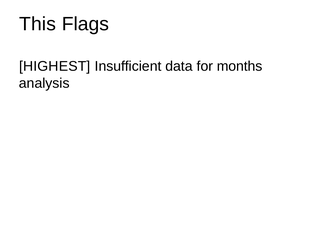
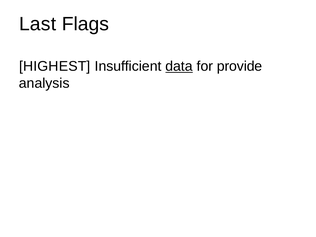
This: This -> Last (38, 24)
data underline: none -> present (179, 66)
months: months -> provide (240, 66)
